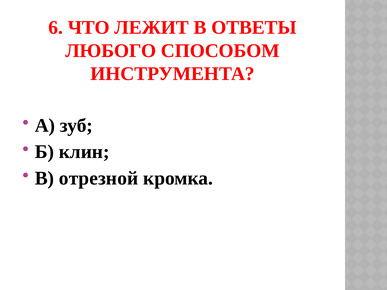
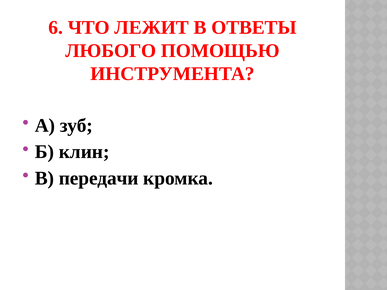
СПОСОБОМ: СПОСОБОМ -> ПОМОЩЬЮ (220, 51)
отрезной: отрезной -> передачи (99, 178)
